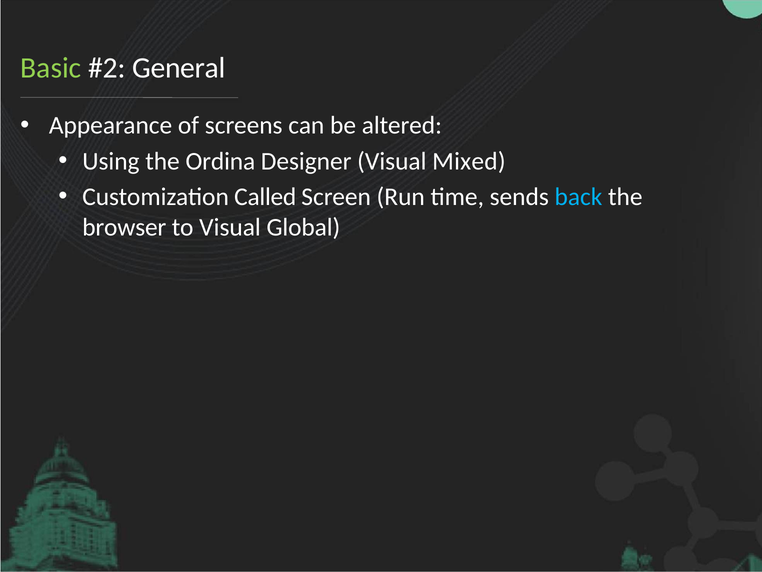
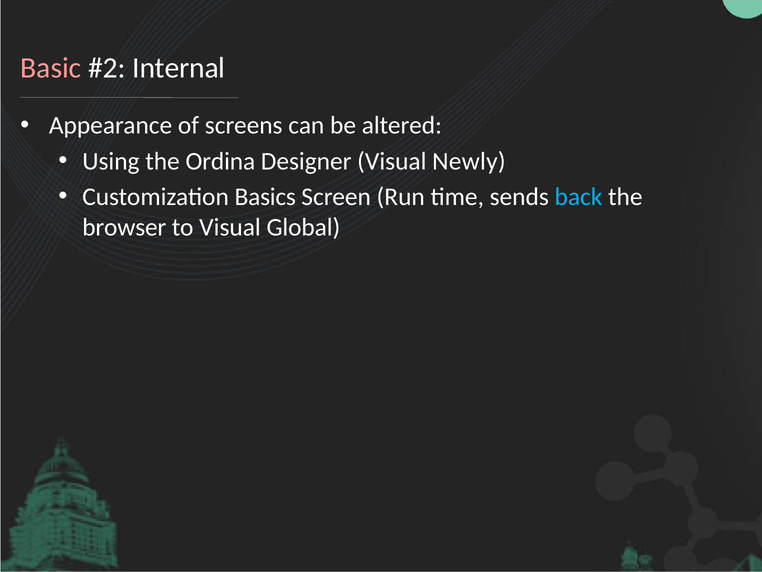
Basic colour: light green -> pink (51, 68)
General: General -> Internal (179, 68)
Mixed: Mixed -> Newly (469, 161)
Called: Called -> Basics (265, 197)
